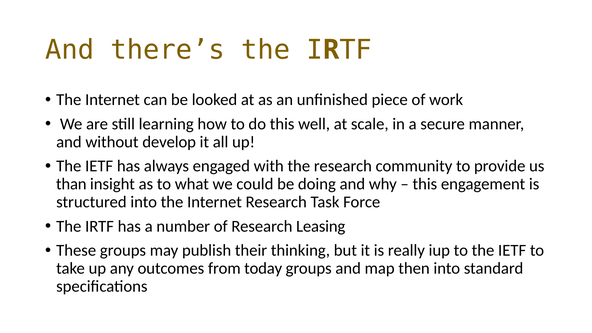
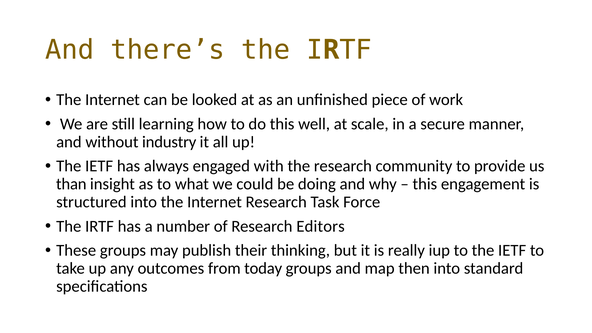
develop: develop -> industry (169, 142)
Leasing: Leasing -> Editors (321, 226)
